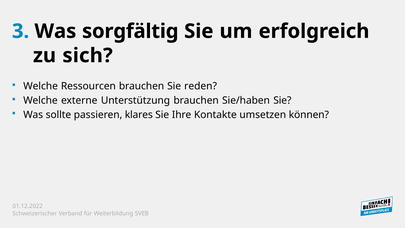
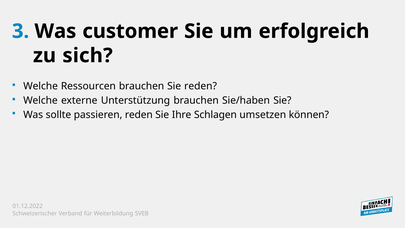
sorgfältig: sorgfältig -> customer (130, 31)
passieren klares: klares -> reden (139, 115)
Kontakte: Kontakte -> Schlagen (215, 115)
